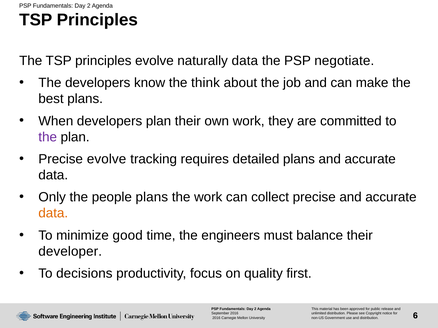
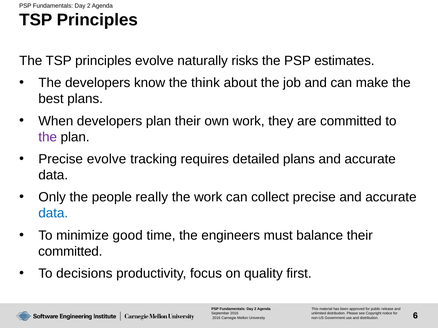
naturally data: data -> risks (245, 61)
negotiate: negotiate -> estimates (344, 61)
people plans: plans -> really (152, 198)
data colour: orange -> blue (53, 214)
developer: developer -> committed (70, 252)
